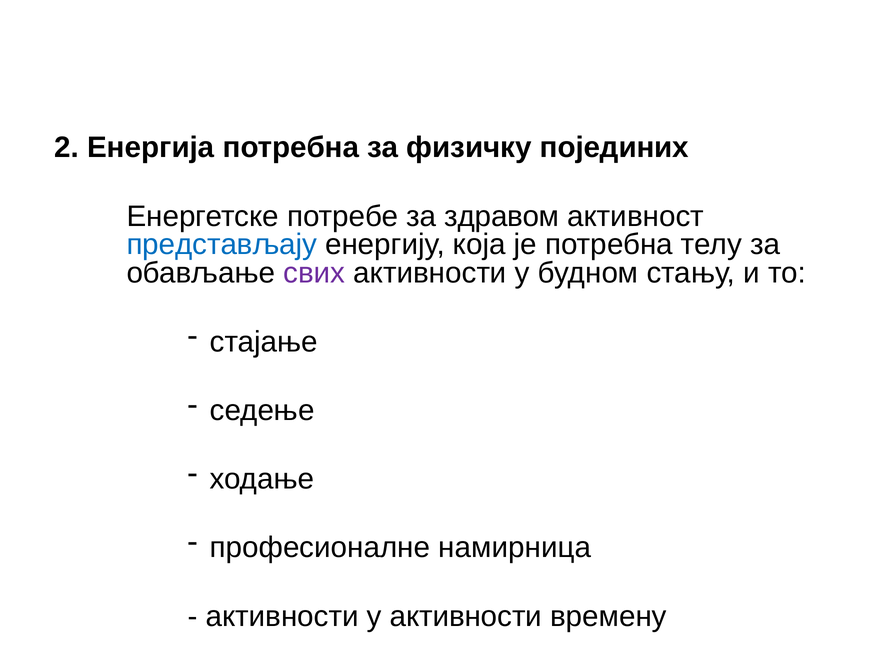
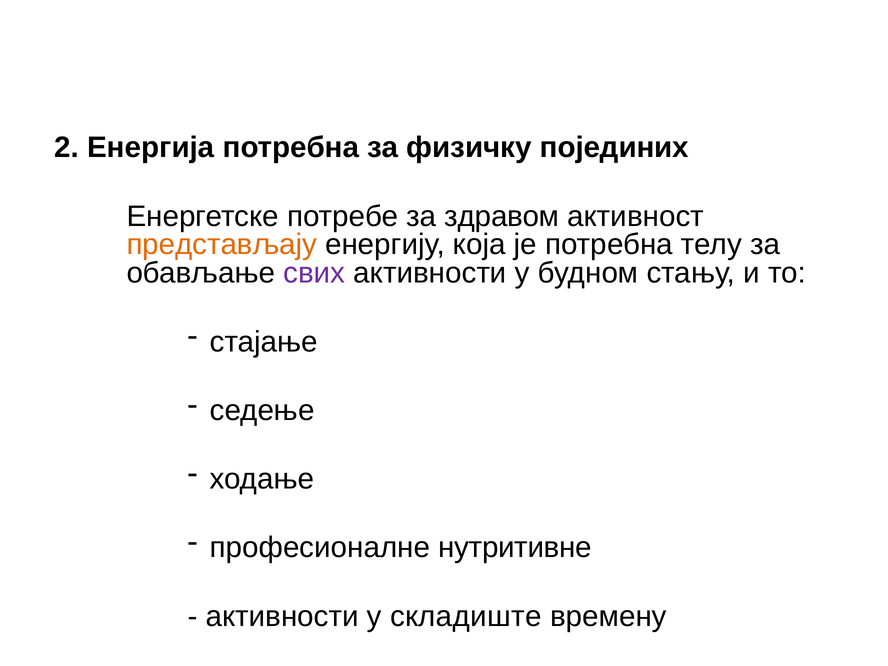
представљају colour: blue -> orange (222, 245)
намирница: намирница -> нутритивне (515, 548)
у активности: активности -> складиште (466, 616)
